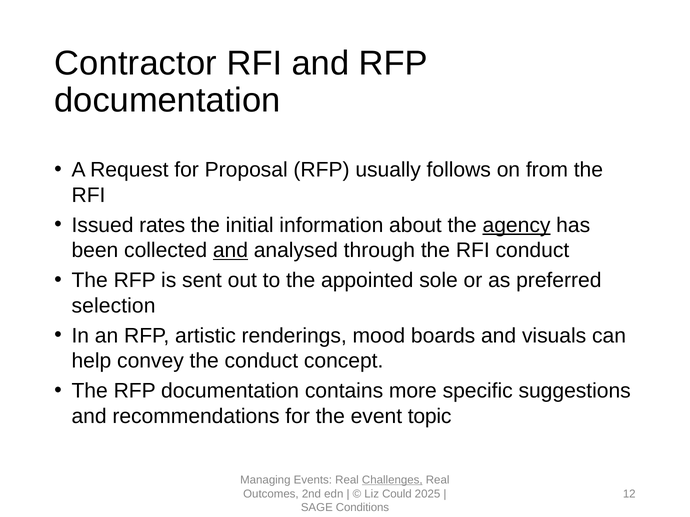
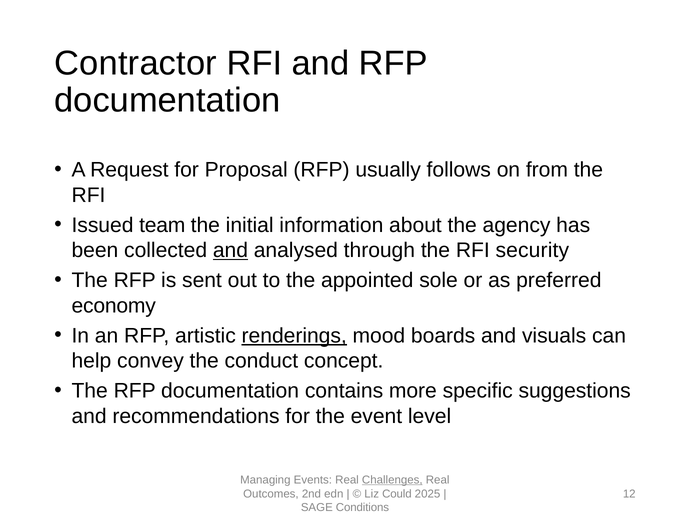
rates: rates -> team (162, 225)
agency underline: present -> none (517, 225)
RFI conduct: conduct -> security (532, 251)
selection: selection -> economy (114, 306)
renderings underline: none -> present (294, 336)
topic: topic -> level (430, 416)
